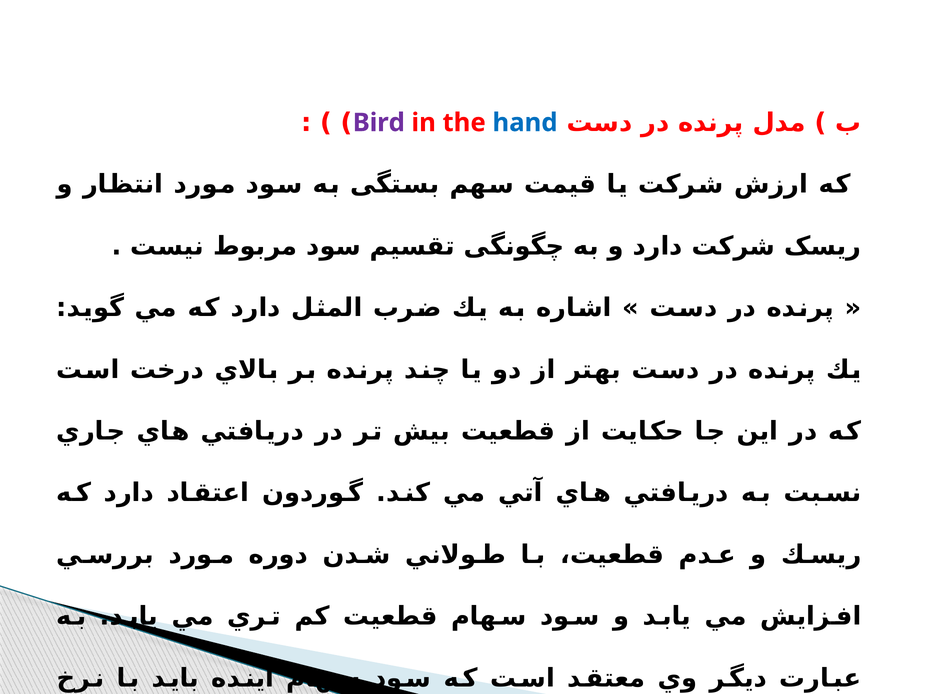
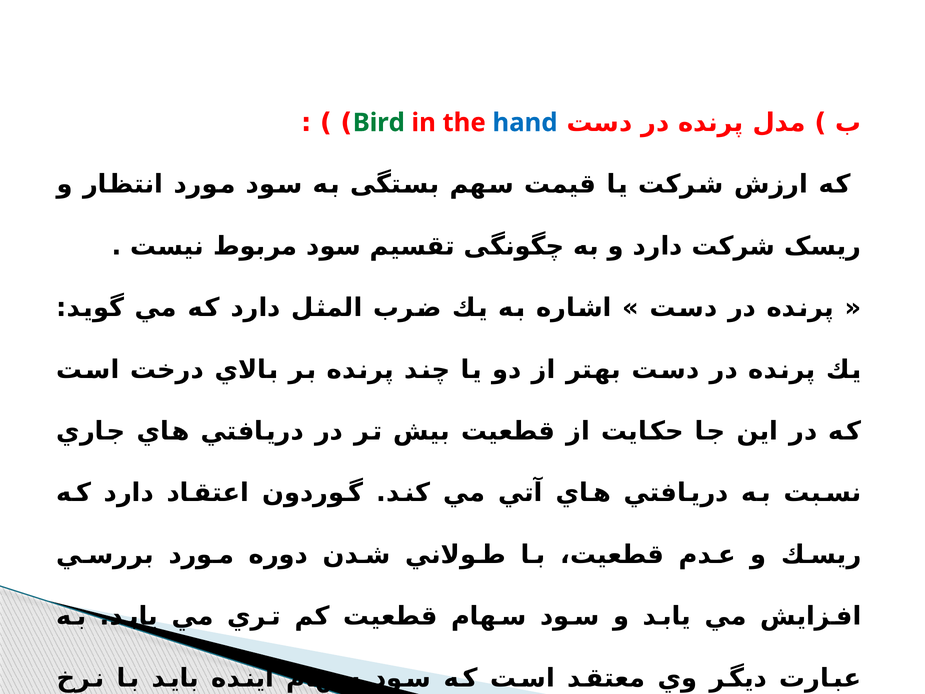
Bird colour: purple -> green (379, 123)
